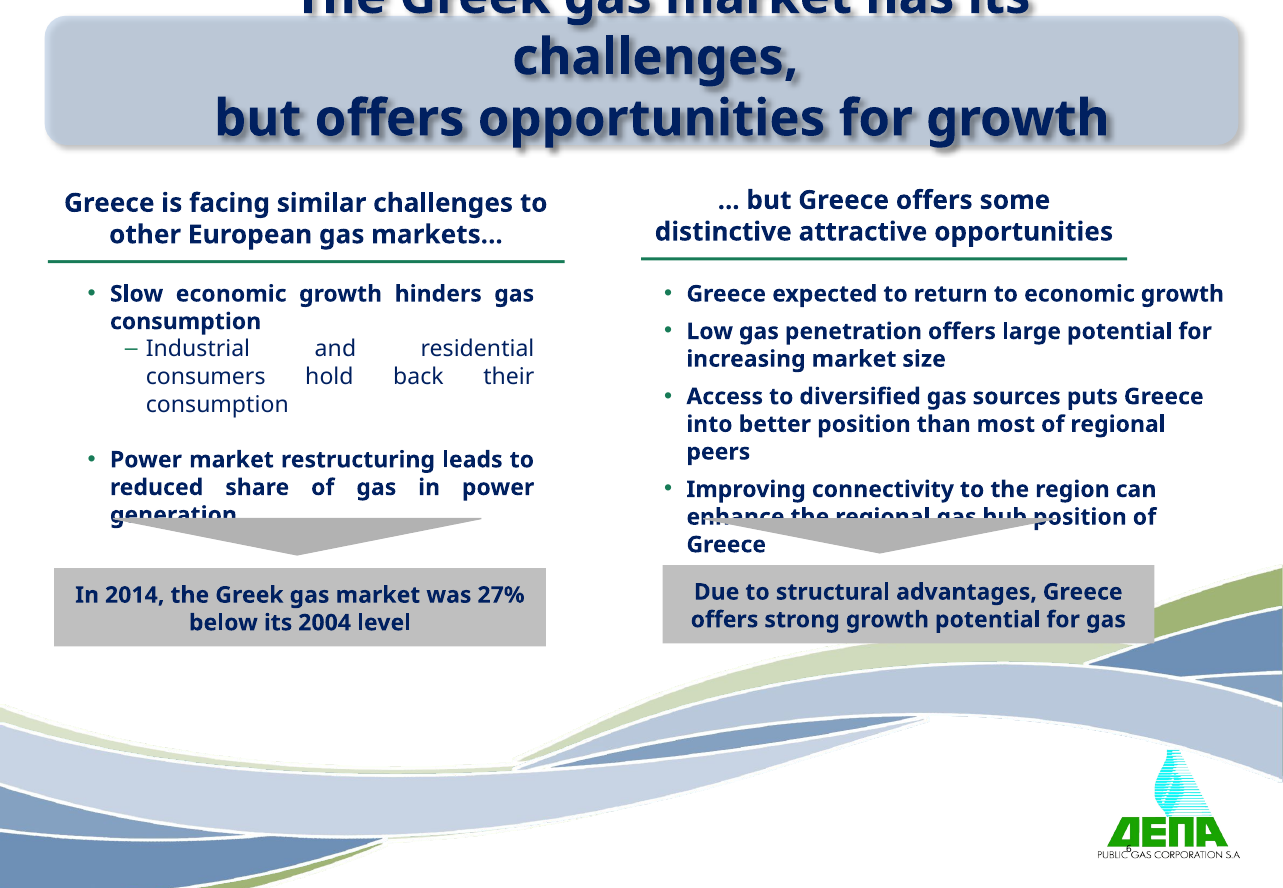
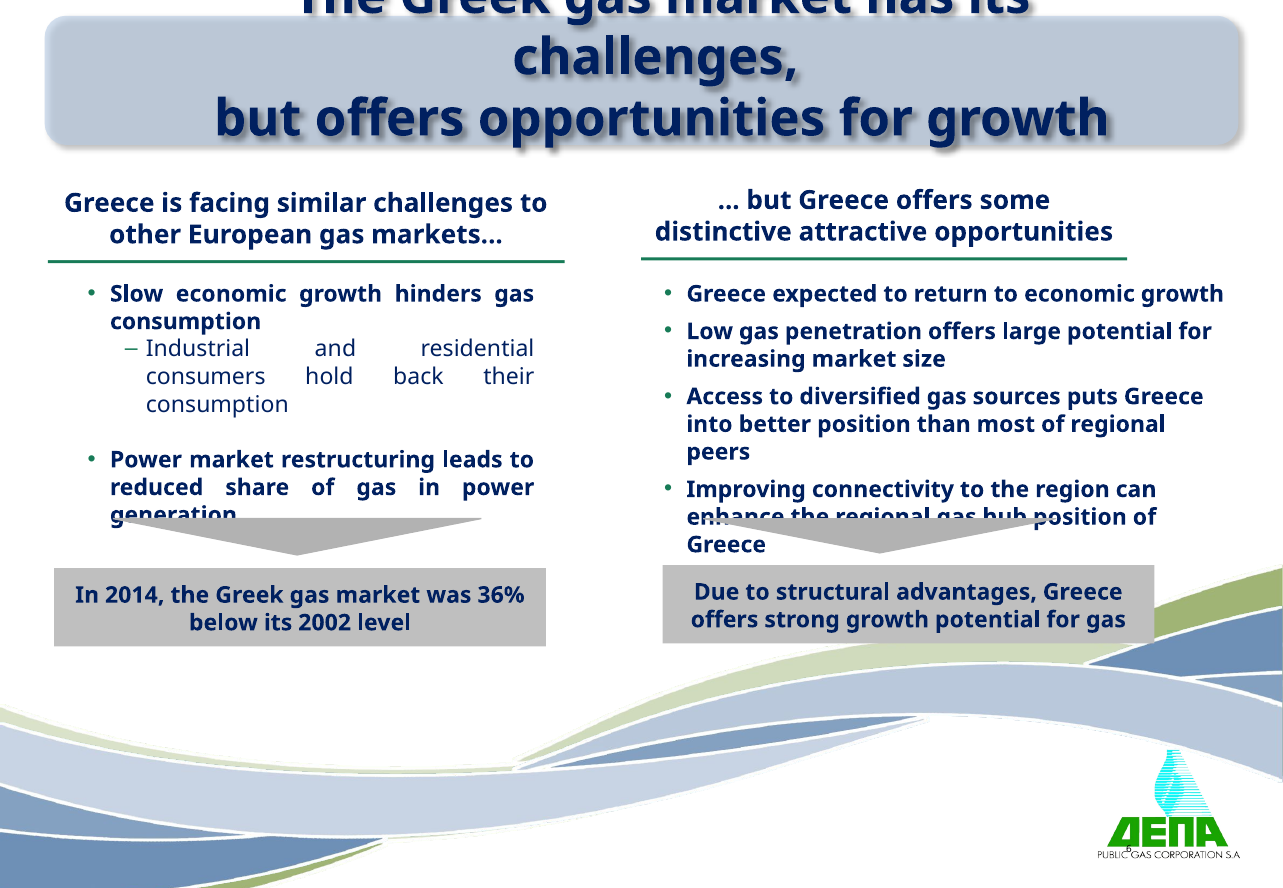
27%: 27% -> 36% (501, 595)
2004: 2004 -> 2002 (325, 623)
